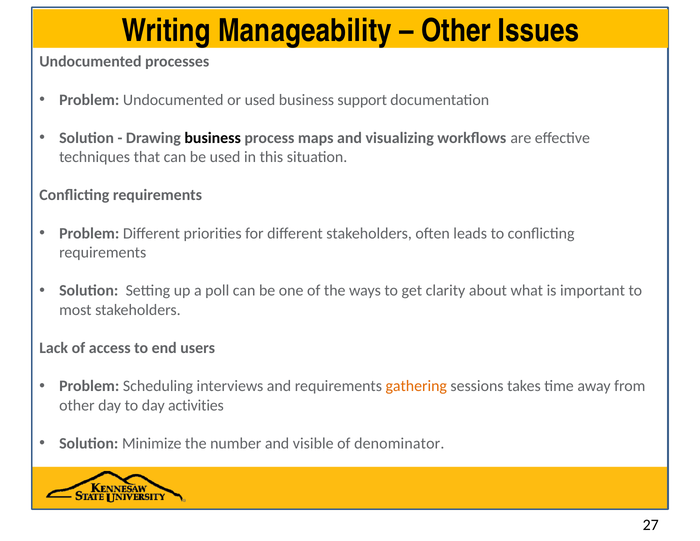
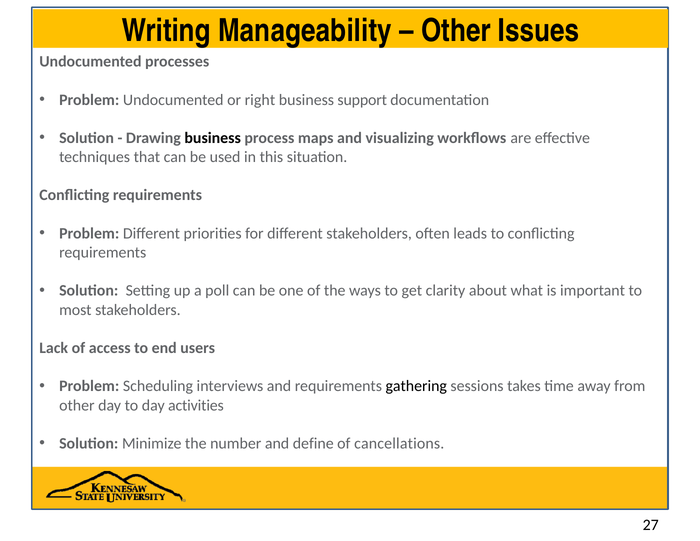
or used: used -> right (260, 100)
gathering colour: orange -> black (416, 386)
visible: visible -> define (313, 443)
denominator: denominator -> cancellations (399, 443)
